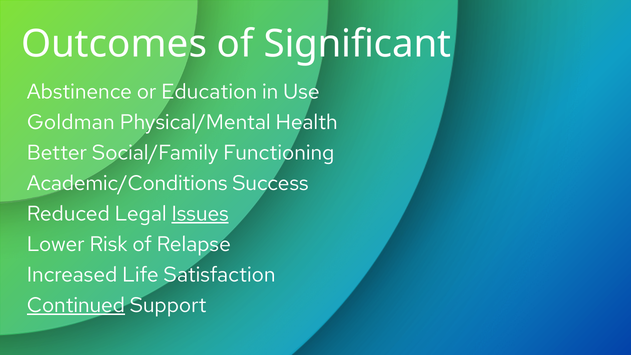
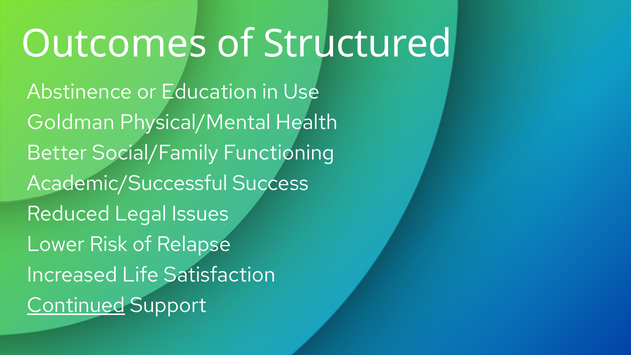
Significant: Significant -> Structured (358, 44)
Academic/Conditions: Academic/Conditions -> Academic/Successful (127, 183)
Issues underline: present -> none (200, 214)
